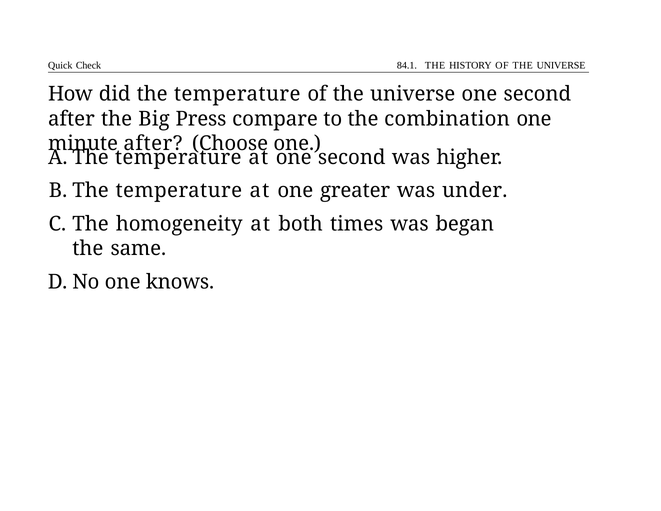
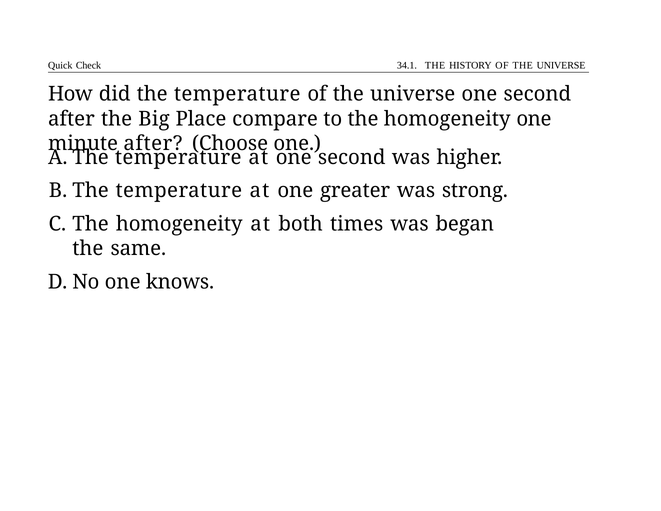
84.1: 84.1 -> 34.1 (407, 65)
Press: Press -> Place (201, 119)
to the combination: combination -> homogeneity (447, 119)
under: under -> strong (475, 191)
